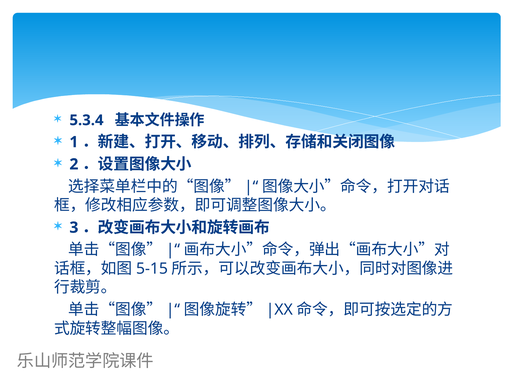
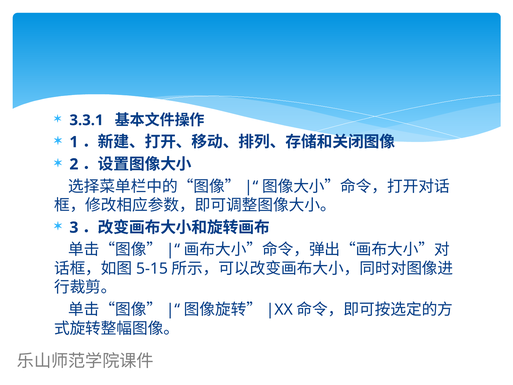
5.3.4: 5.3.4 -> 3.3.1 (86, 120)
